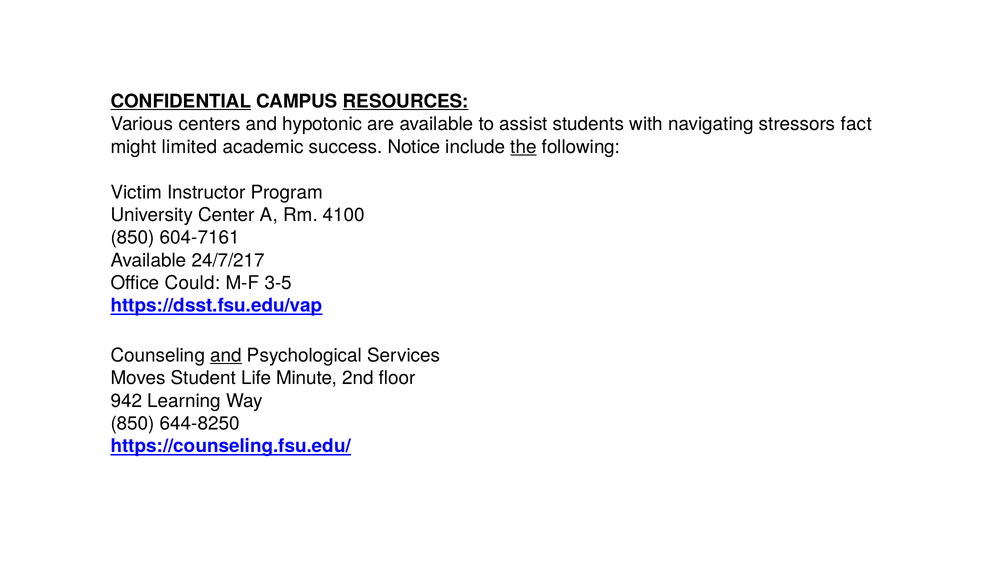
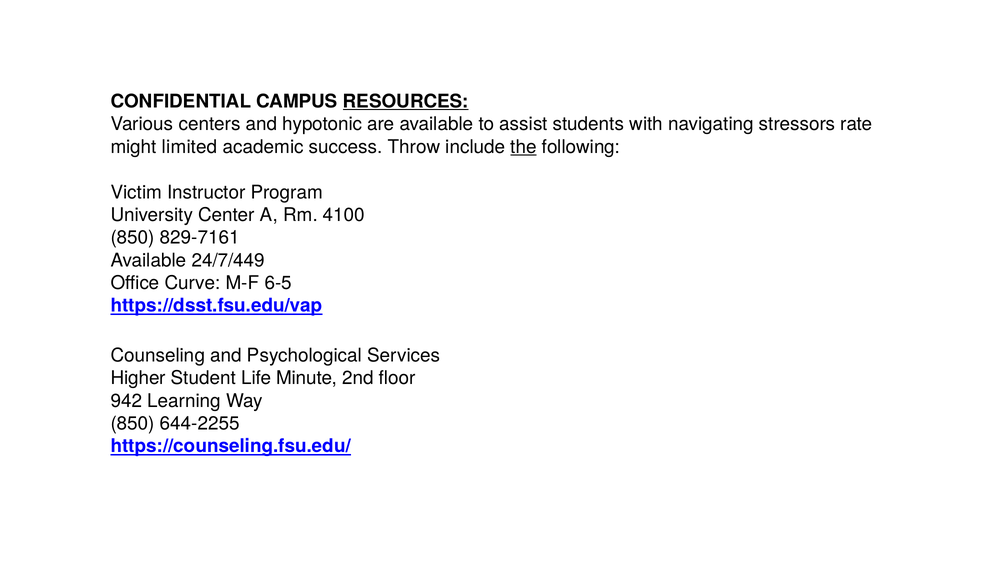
CONFIDENTIAL underline: present -> none (181, 102)
fact: fact -> rate (856, 124)
Notice: Notice -> Throw (414, 147)
604-7161: 604-7161 -> 829-7161 (200, 238)
24/7/217: 24/7/217 -> 24/7/449 (228, 260)
Could: Could -> Curve (193, 283)
3-5: 3-5 -> 6-5 (278, 283)
and underline: present -> none (226, 355)
Moves: Moves -> Higher (138, 378)
644-8250: 644-8250 -> 644-2255 (200, 423)
